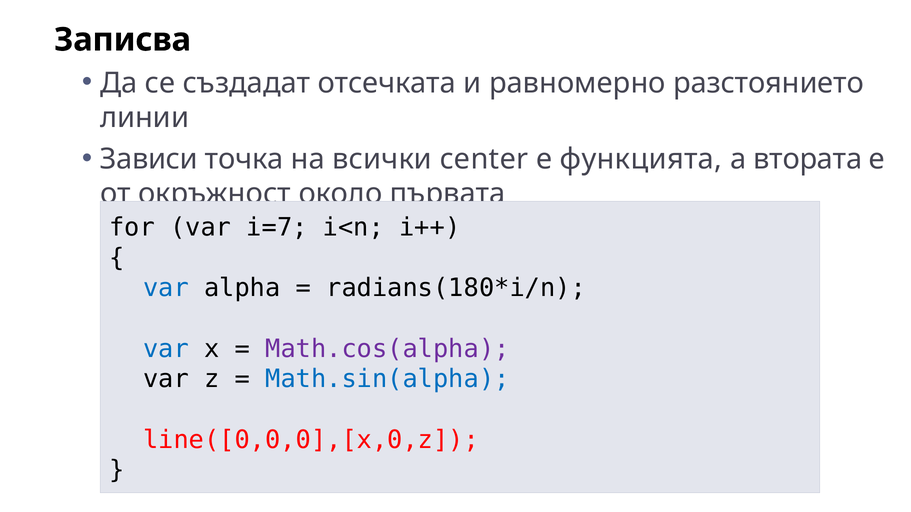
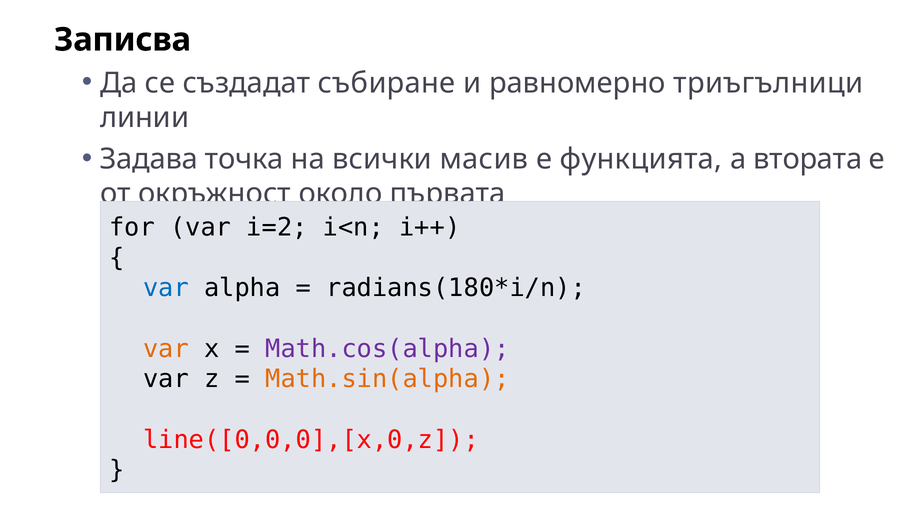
отсечката: отсечката -> събиране (387, 83)
разстоянието: разстоянието -> триъгълници (768, 83)
Зависи: Зависи -> Задава (149, 159)
center: center -> масив (484, 159)
i=7: i=7 -> i=2 (277, 228)
var colour: blue -> orange (166, 349)
Math.sin(alpha colour: blue -> orange (387, 379)
